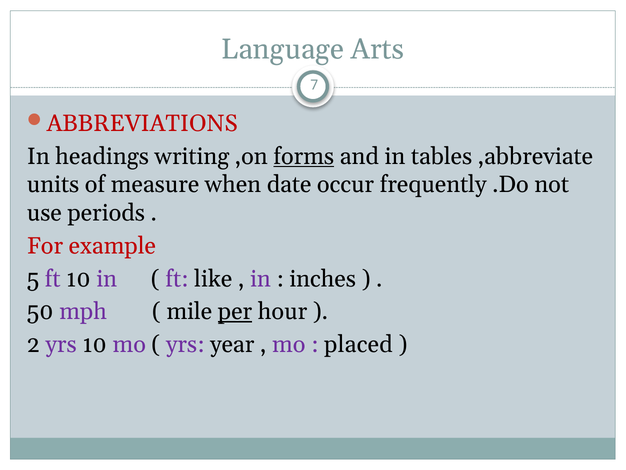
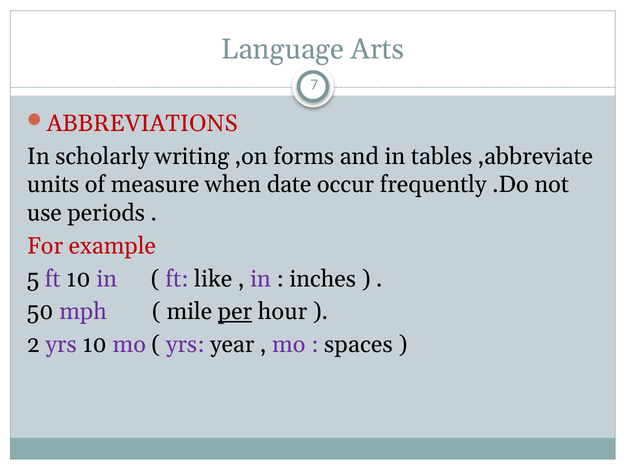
headings: headings -> scholarly (102, 156)
forms underline: present -> none (304, 156)
placed: placed -> spaces (358, 344)
